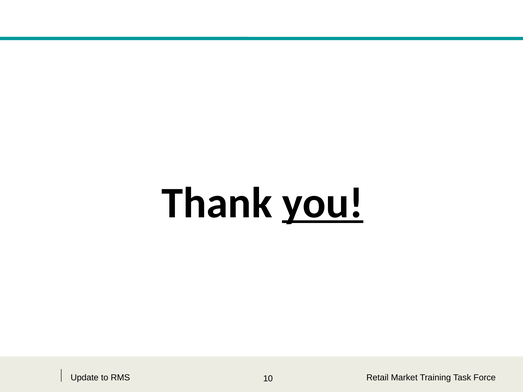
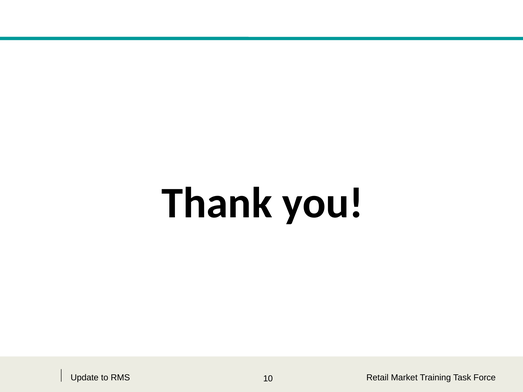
you underline: present -> none (323, 203)
